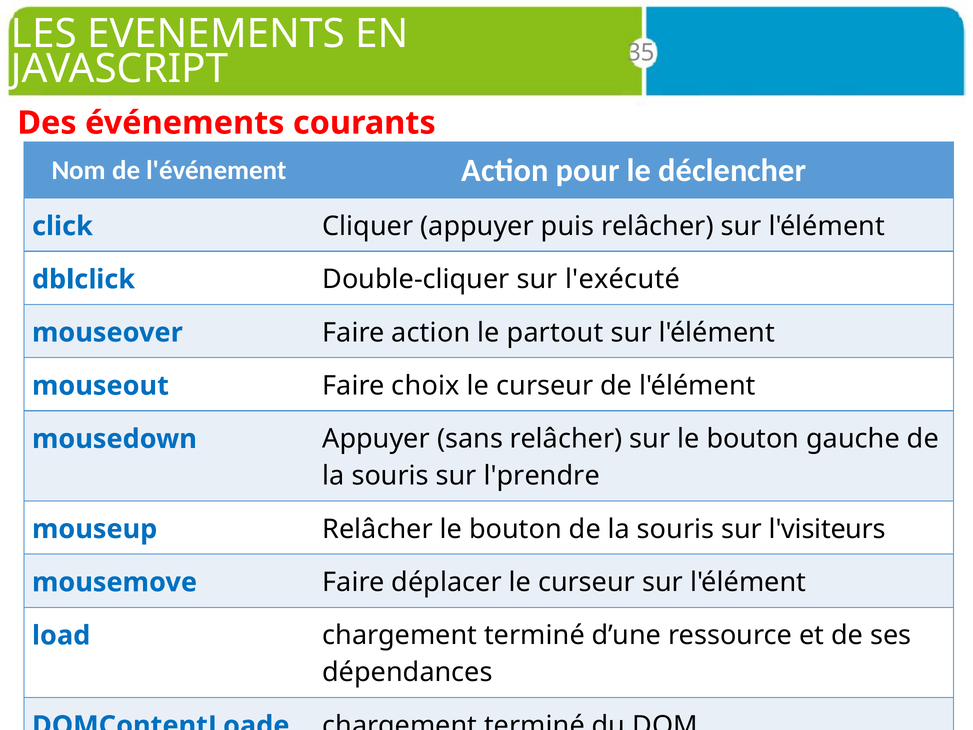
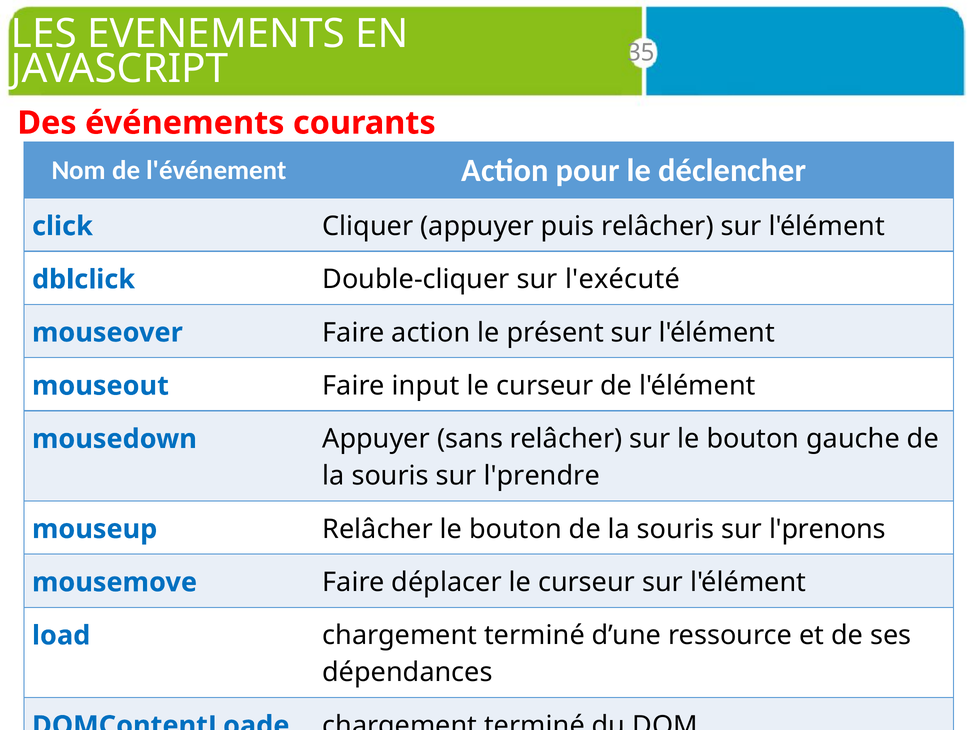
partout: partout -> présent (555, 333)
choix: choix -> input (426, 386)
l'visiteurs: l'visiteurs -> l'prenons (827, 529)
